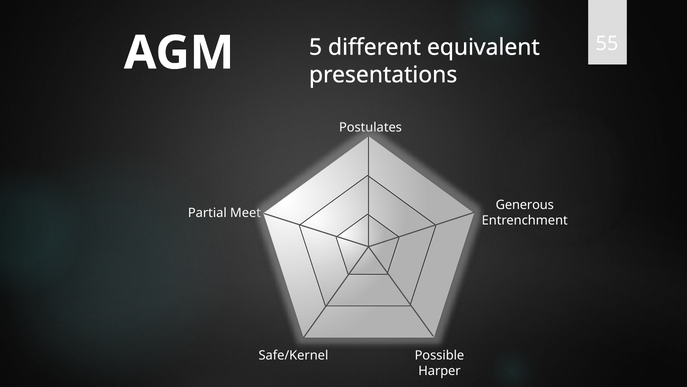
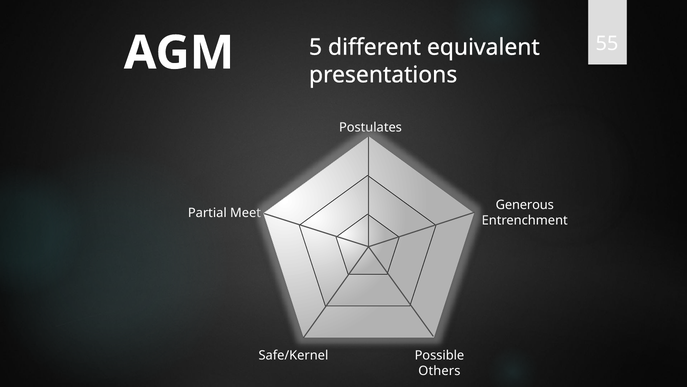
Harper: Harper -> Others (439, 370)
